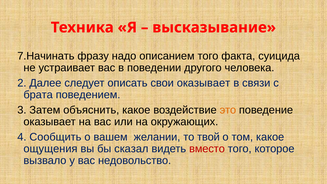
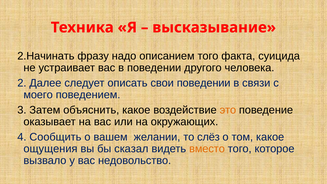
7.Начинать: 7.Начинать -> 2.Начинать (46, 56)
свои оказывает: оказывает -> поведении (204, 83)
брата: брата -> моего (38, 95)
твой: твой -> слёз (208, 137)
вместо colour: red -> orange (207, 149)
